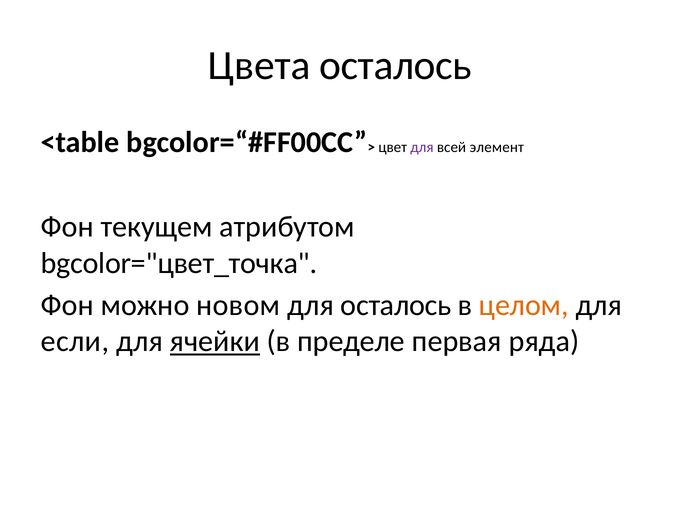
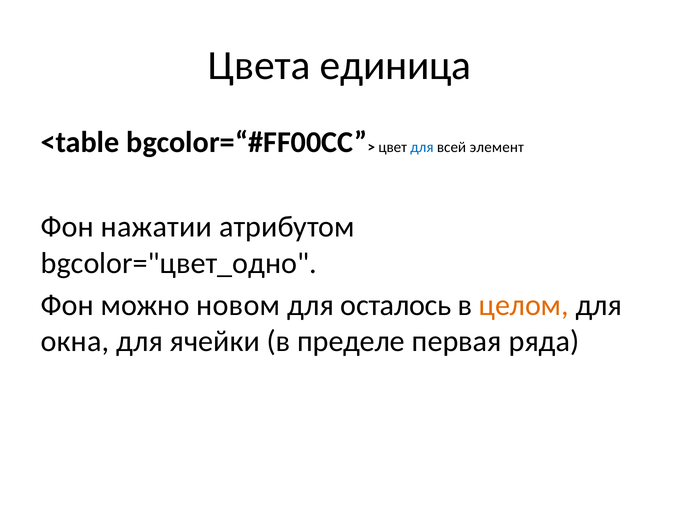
Цвета осталось: осталось -> единица (396, 66)
для colour: purple -> blue (422, 147)
текущем: текущем -> нажатии (156, 227)
bgcolor="цвет_точка: bgcolor="цвет_точка -> bgcolor="цвет_одно (179, 263)
если: если -> окна (75, 342)
ячейки underline: present -> none (215, 342)
